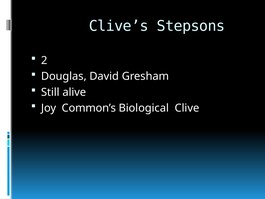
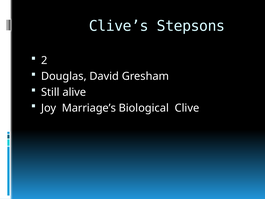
Common’s: Common’s -> Marriage’s (89, 108)
